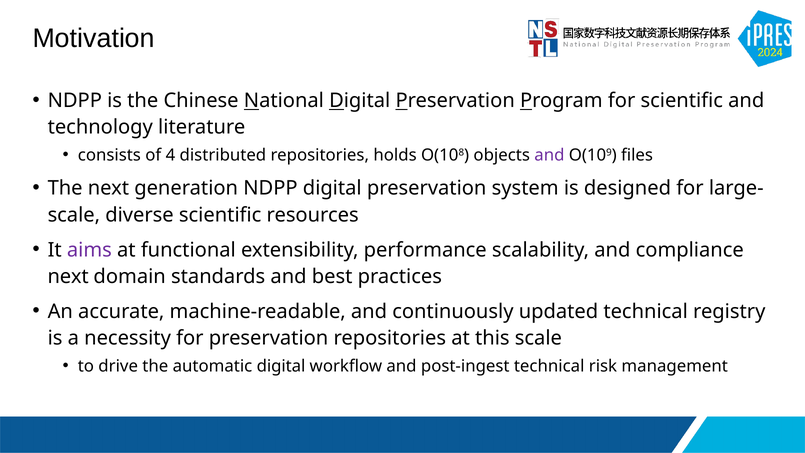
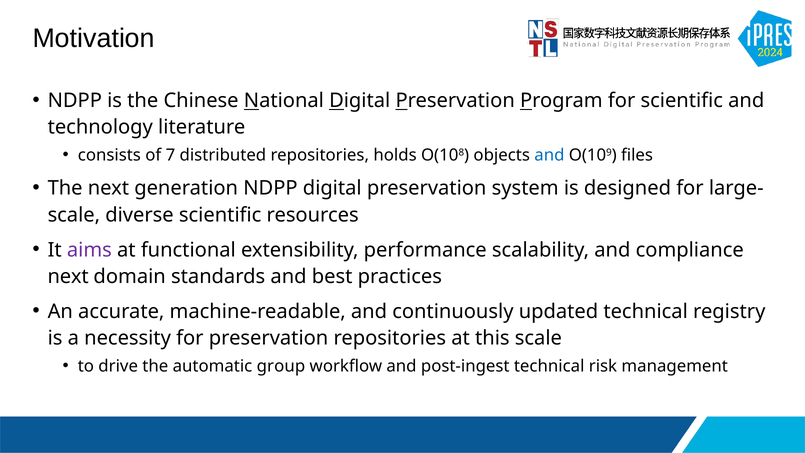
4: 4 -> 7 (170, 155)
and colour: purple -> blue (549, 155)
automatic digital: digital -> group (281, 366)
